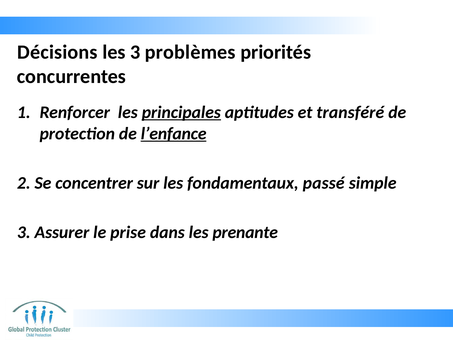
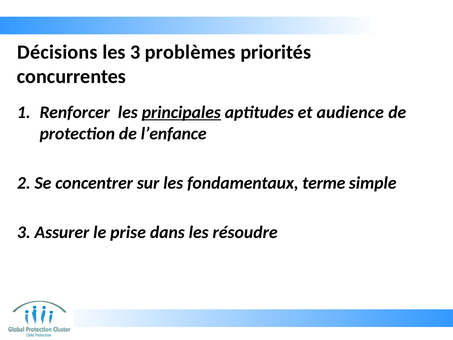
transféré: transféré -> audience (350, 112)
l’enfance underline: present -> none (174, 133)
passé: passé -> terme (324, 183)
prenante: prenante -> résoudre (245, 232)
